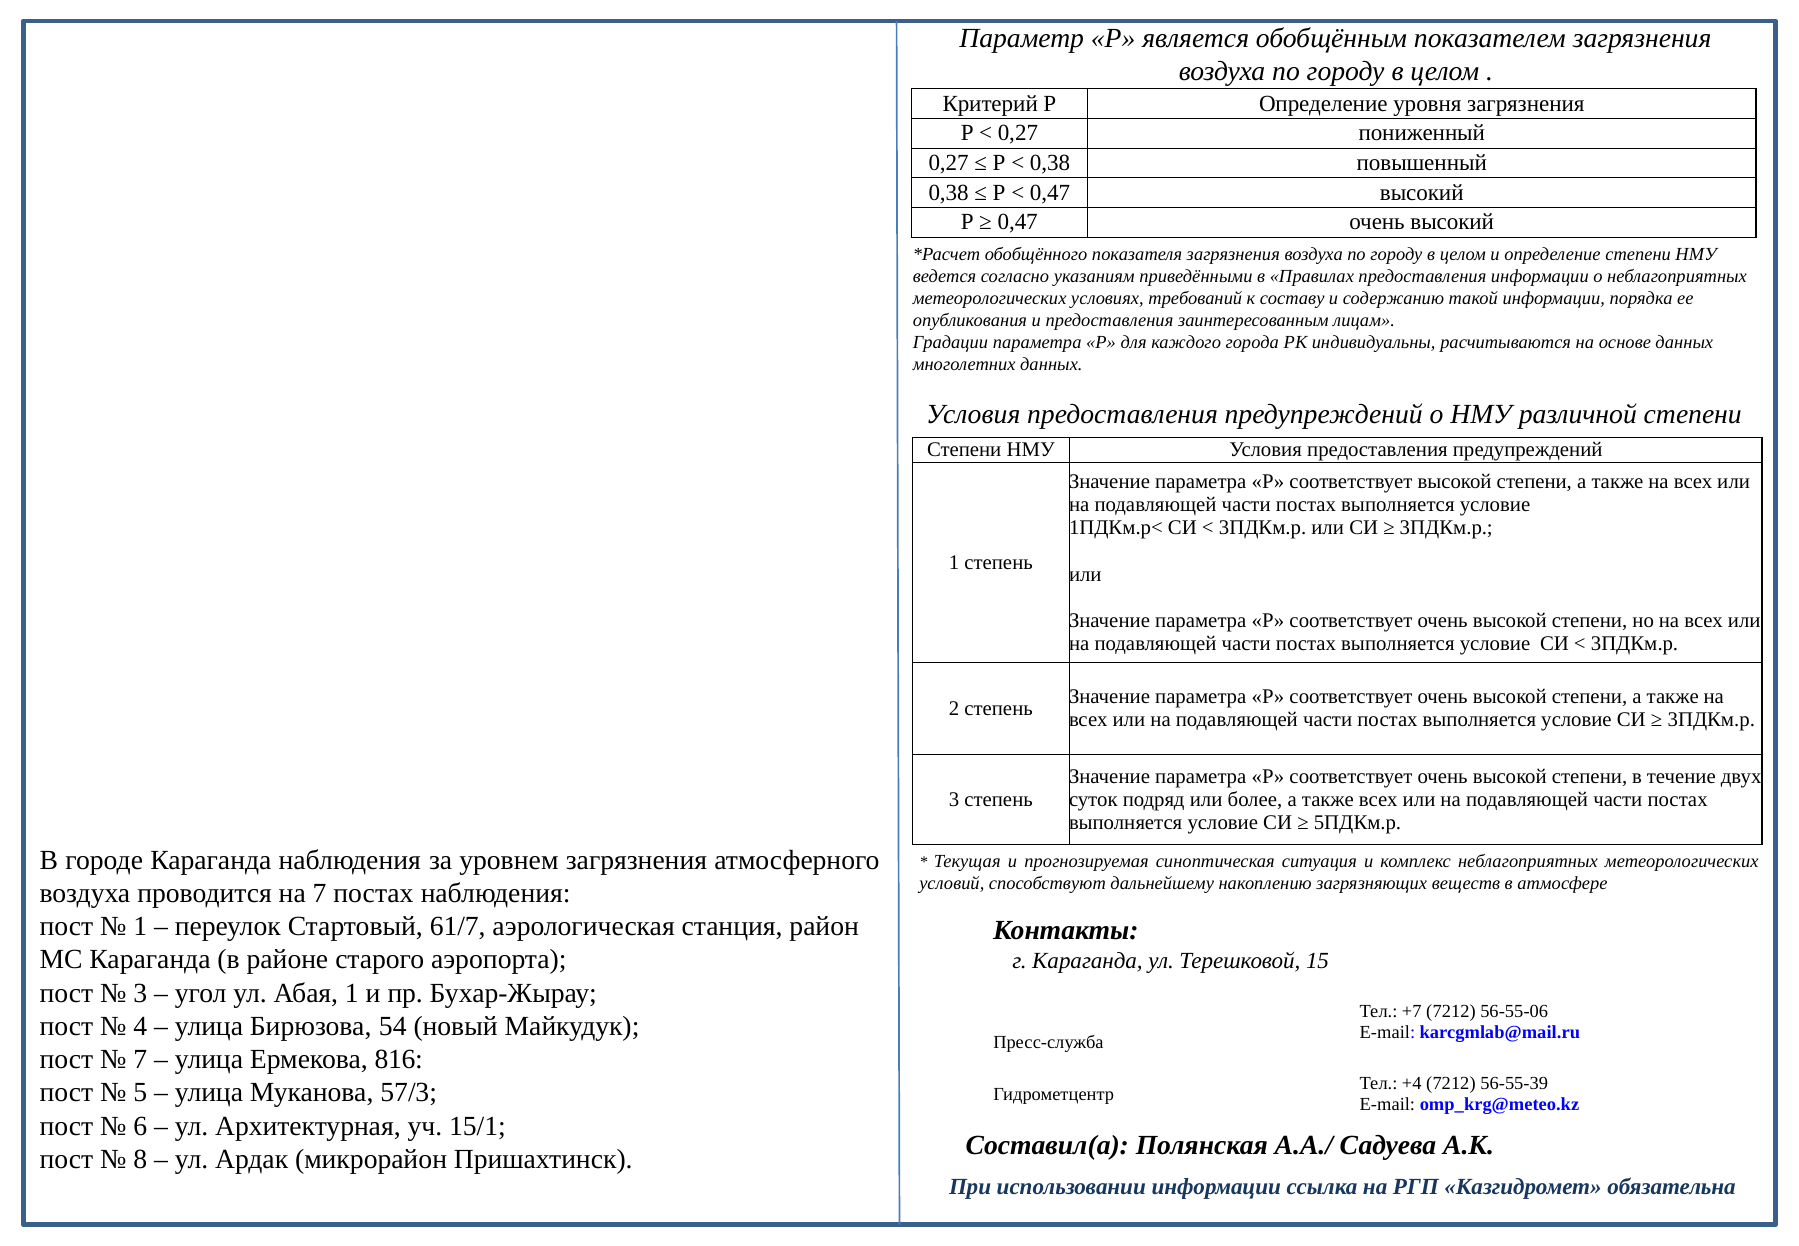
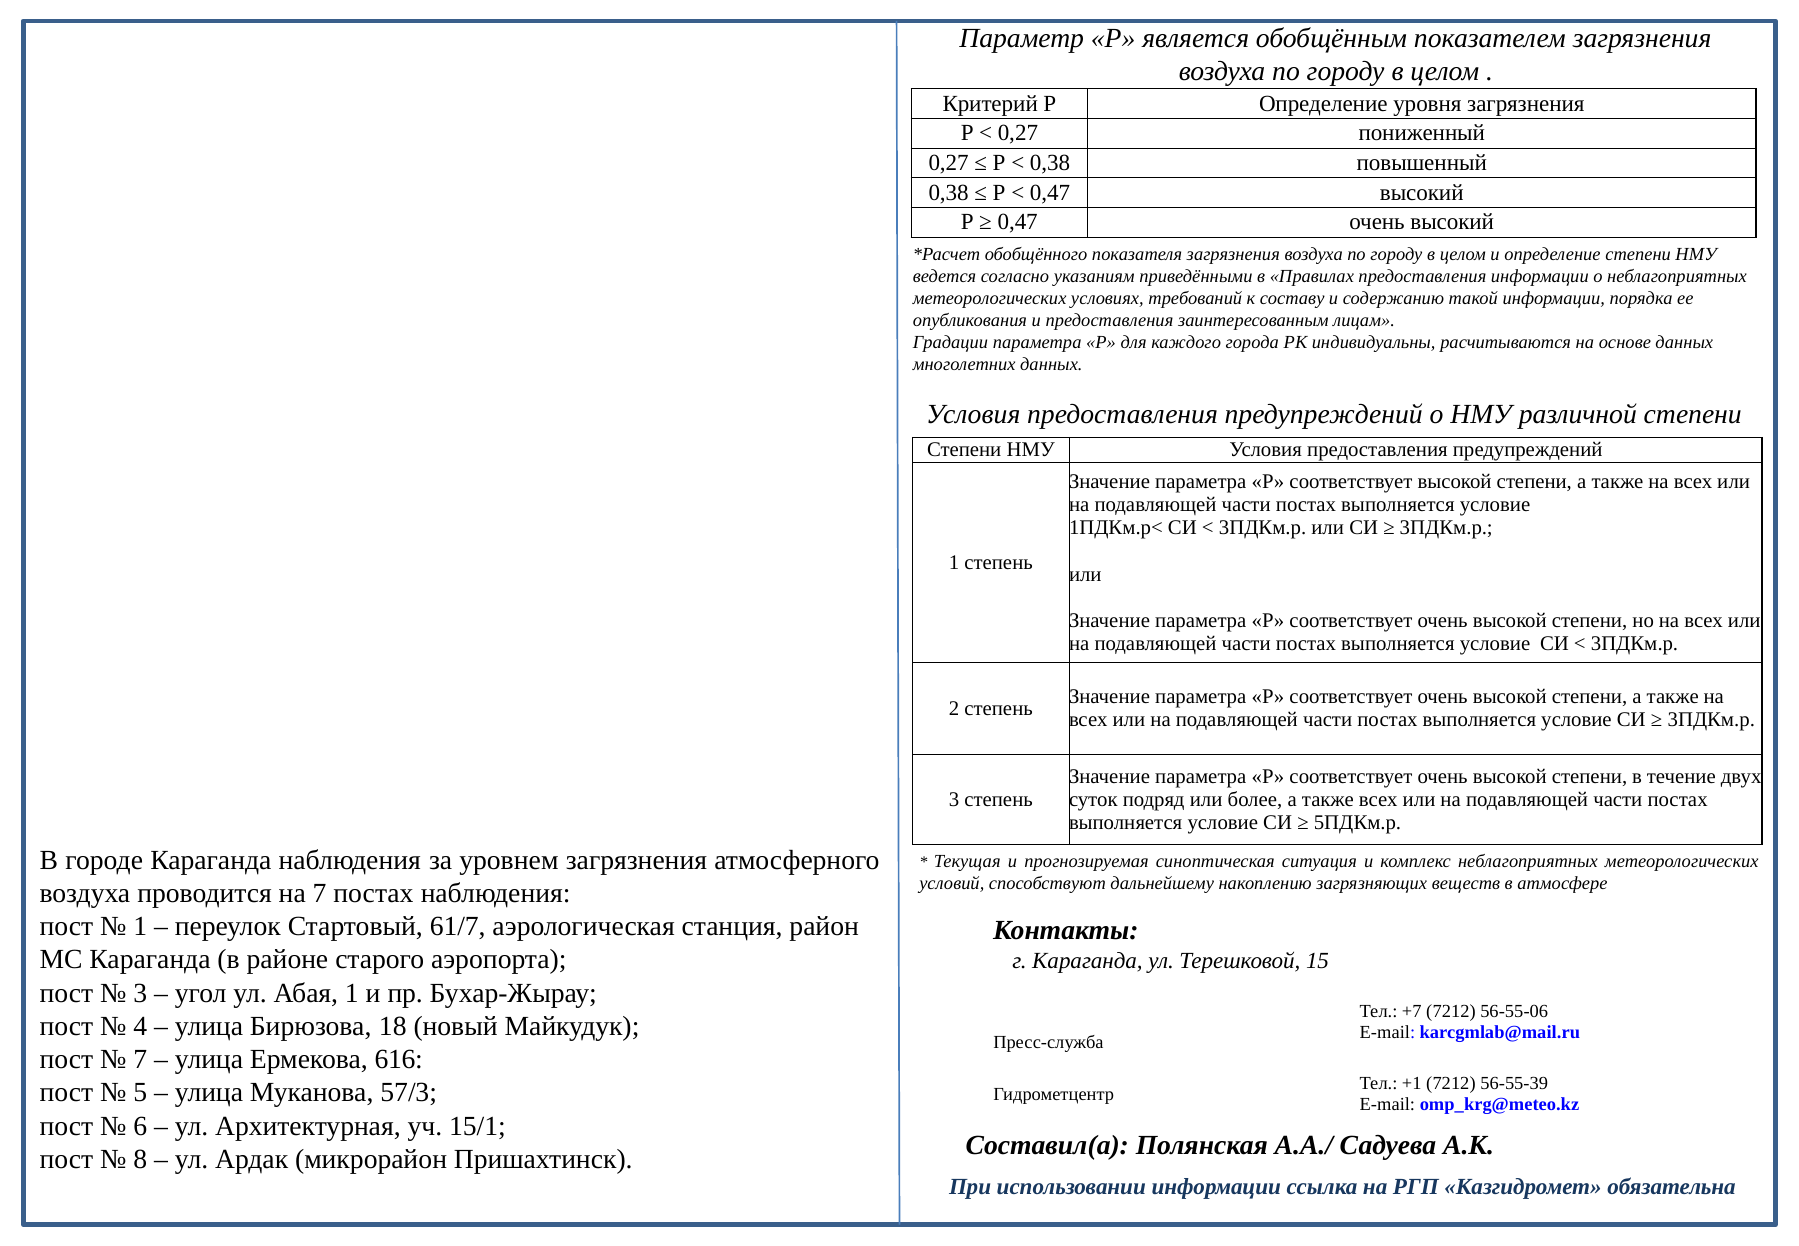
54: 54 -> 18 (393, 1026)
816: 816 -> 616 (399, 1059)
+4: +4 -> +1 (1412, 1083)
